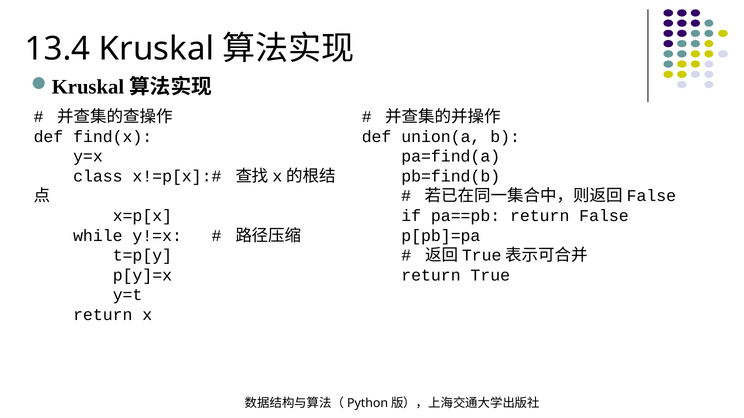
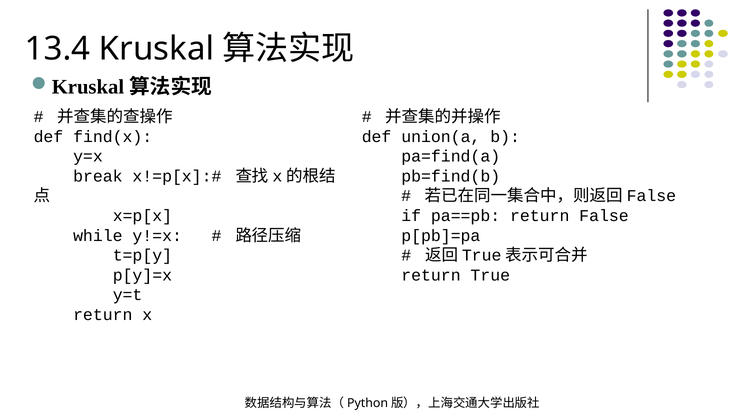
class: class -> break (98, 176)
